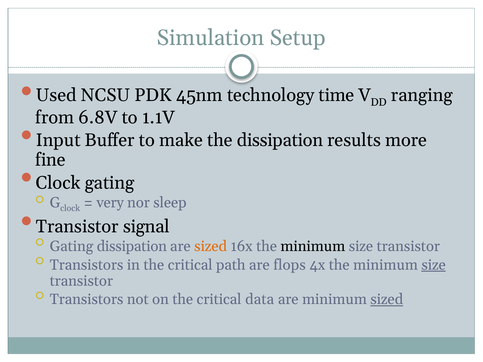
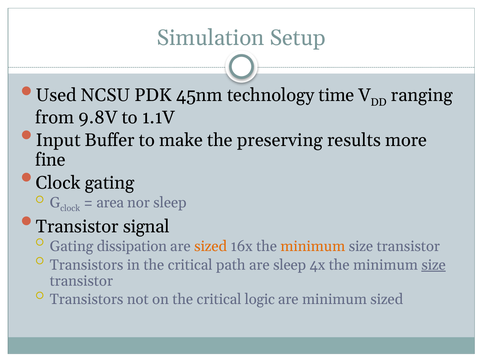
6.8V: 6.8V -> 9.8V (98, 118)
the dissipation: dissipation -> preserving (280, 140)
very: very -> area (110, 203)
minimum colour: black -> orange (313, 247)
are flops: flops -> sleep (290, 265)
data: data -> logic (260, 300)
sized underline: present -> none (387, 300)
